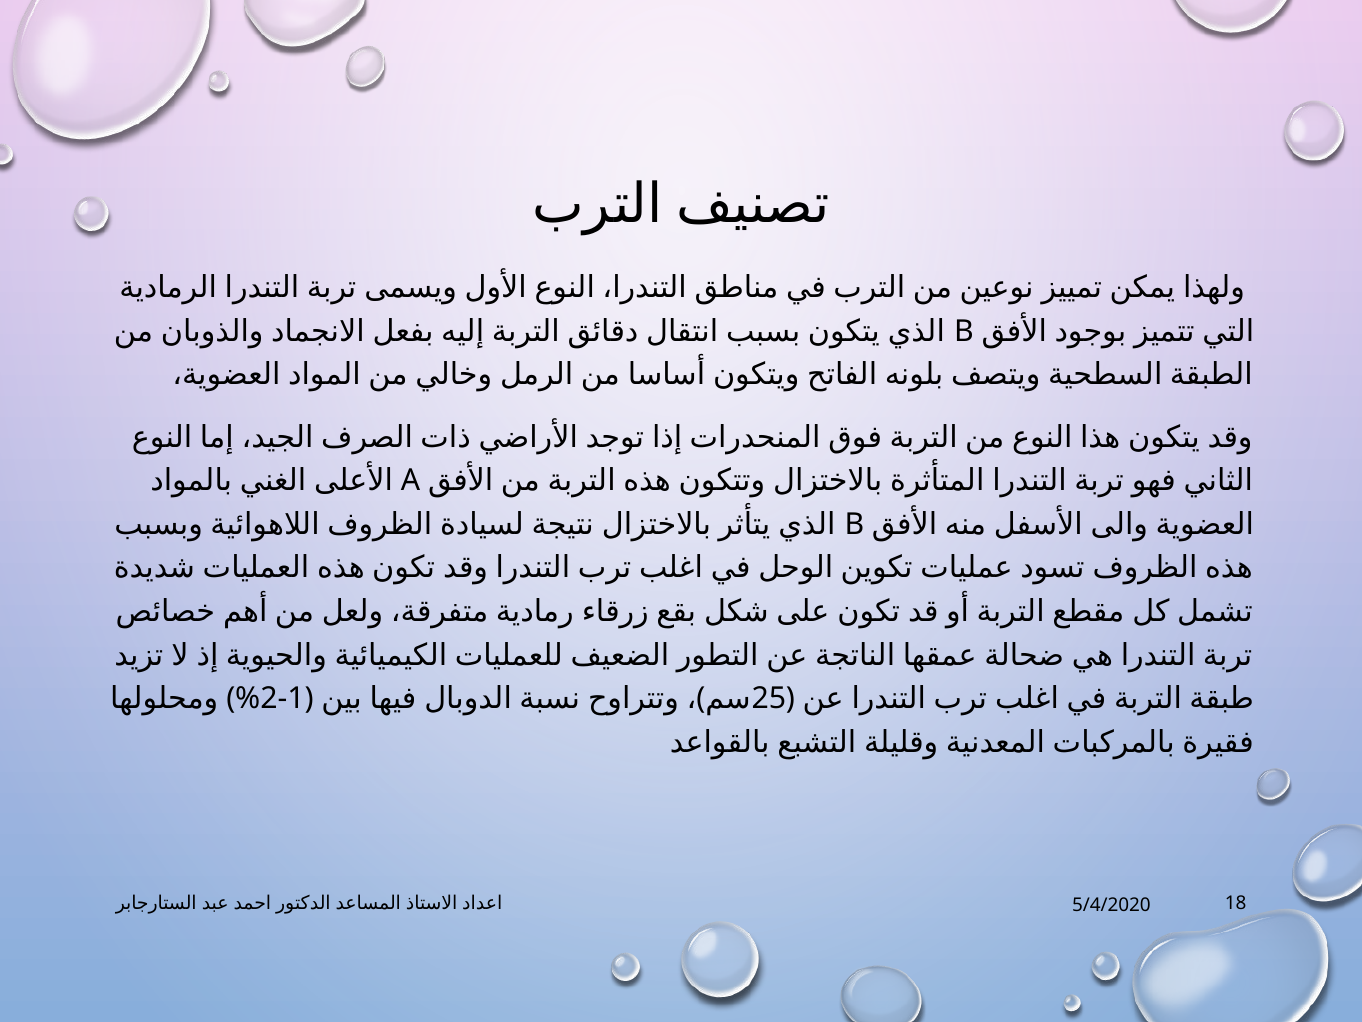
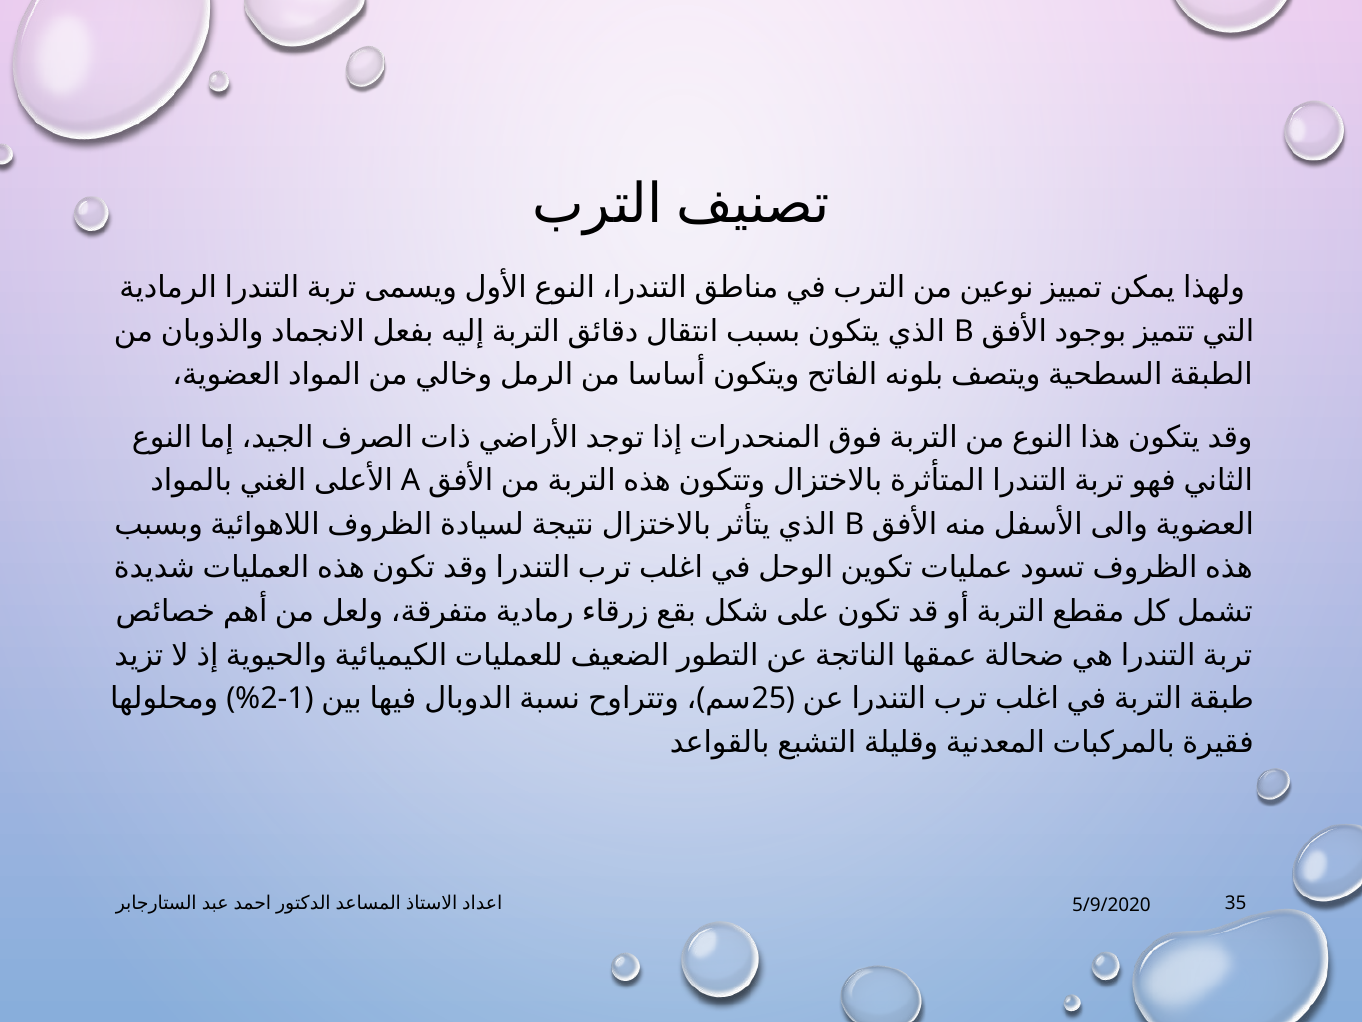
18: 18 -> 35 (1236, 903)
5/4/2020: 5/4/2020 -> 5/9/2020 (1111, 905)
